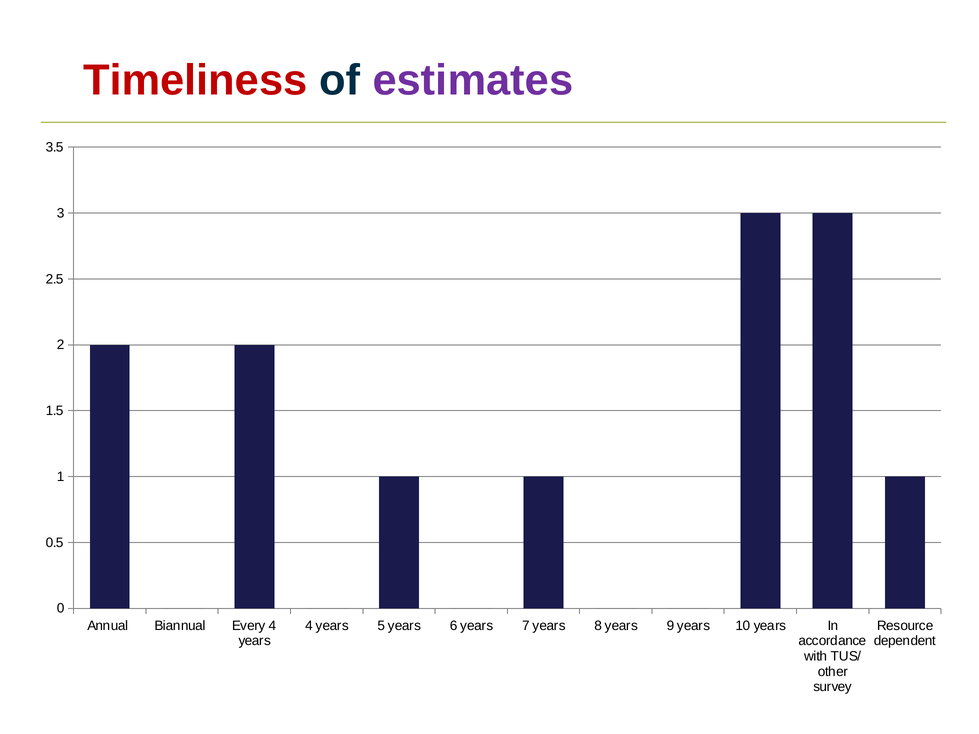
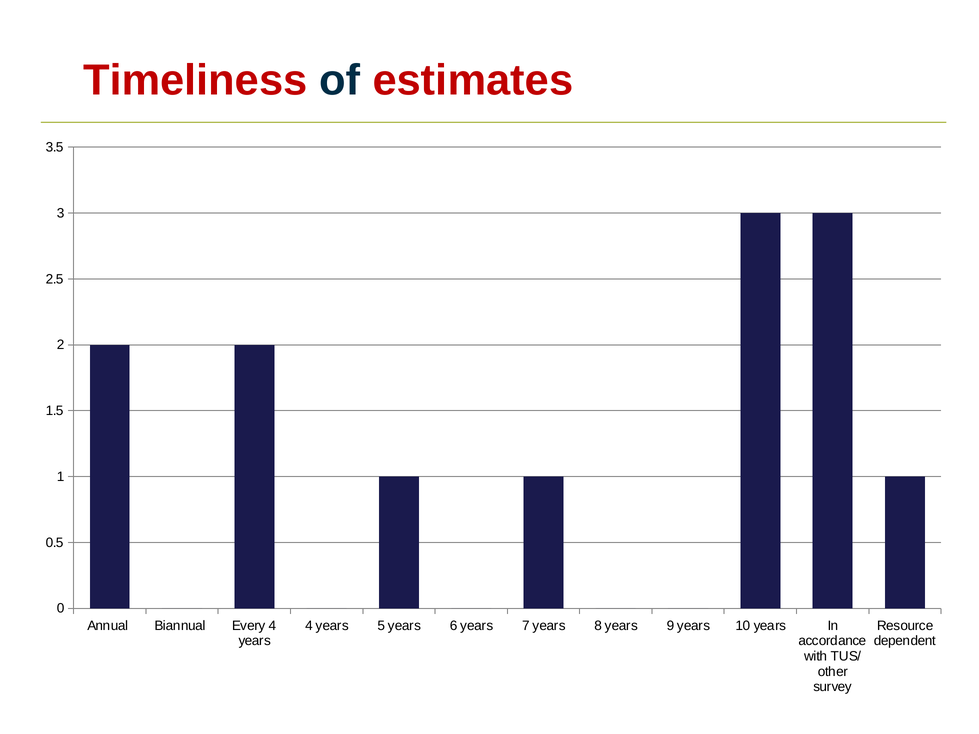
estimates colour: purple -> red (473, 80)
